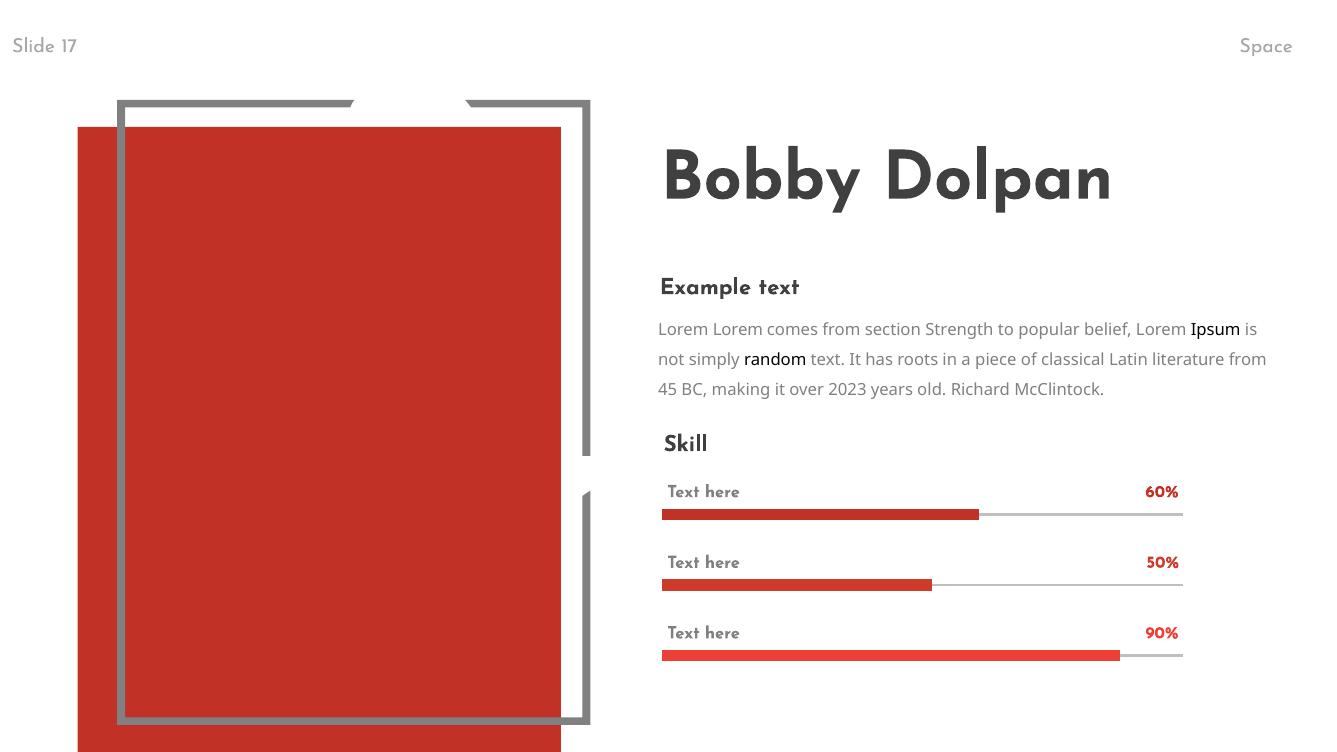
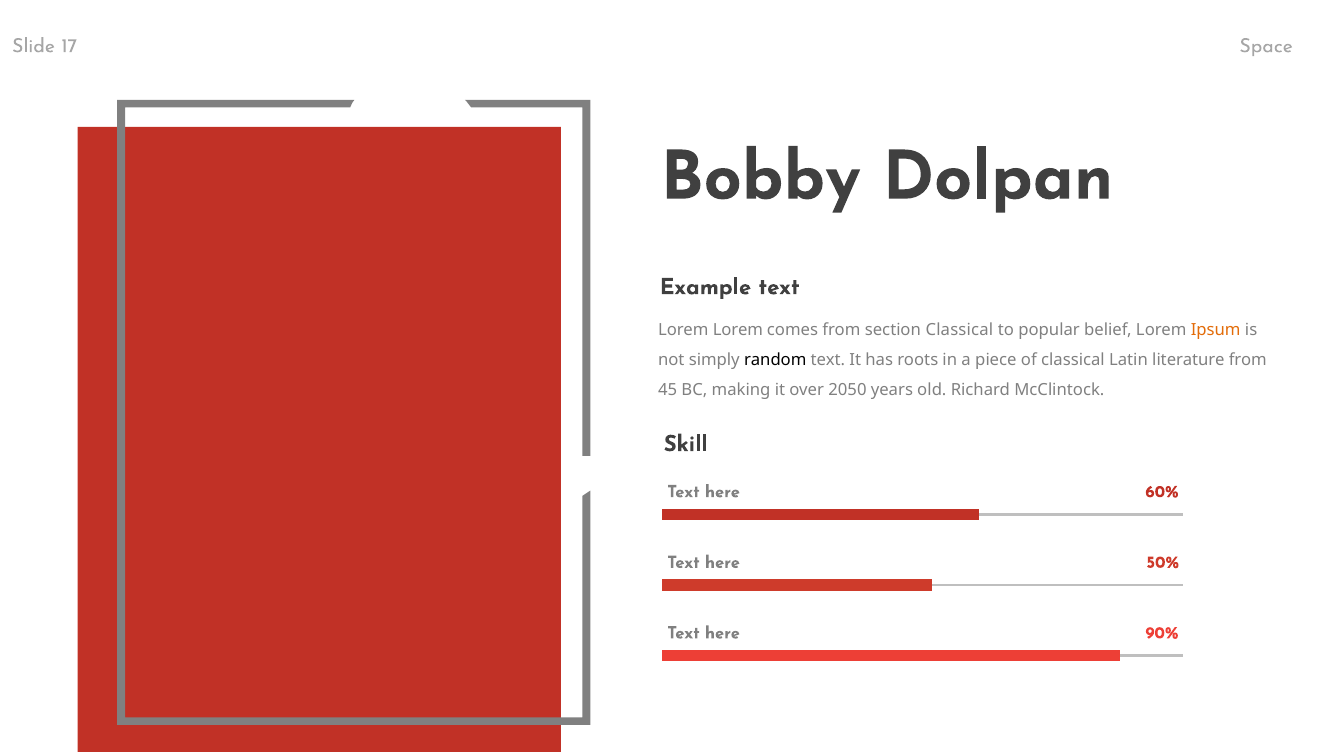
section Strength: Strength -> Classical (959, 330)
Ipsum colour: black -> orange (1216, 330)
2023: 2023 -> 2050 (847, 390)
